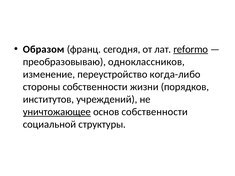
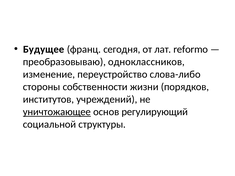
Образом: Образом -> Будущее (44, 49)
reformo underline: present -> none (191, 49)
когда-либо: когда-либо -> слова-либо (175, 74)
основ собственности: собственности -> регулирующий (155, 112)
